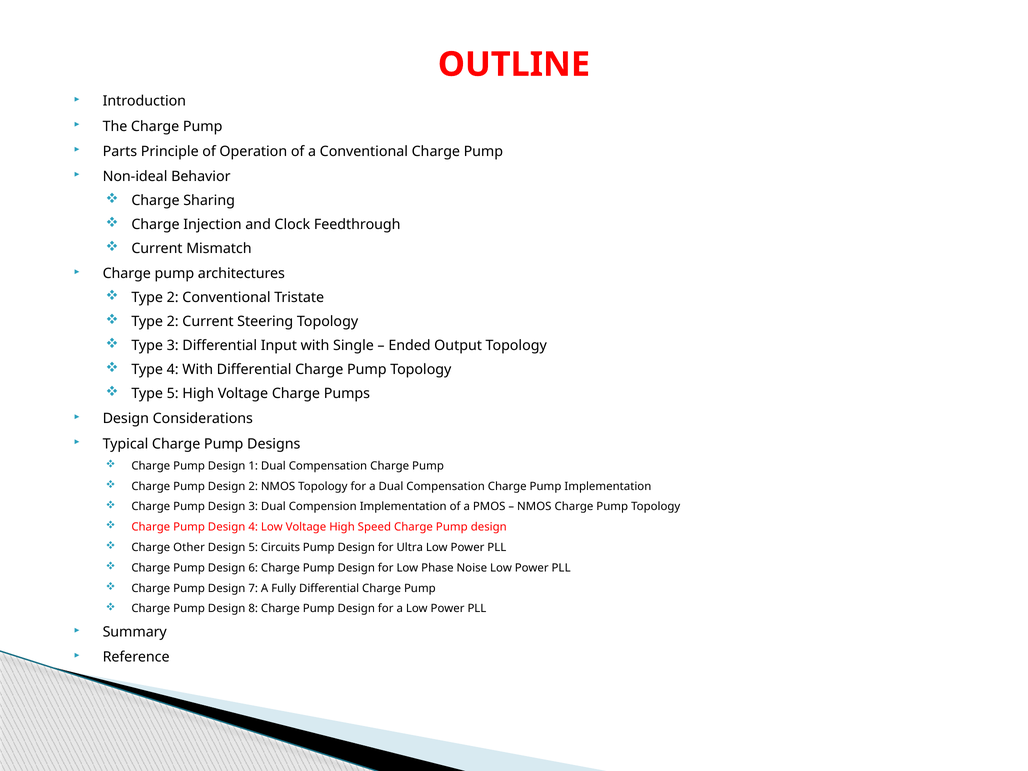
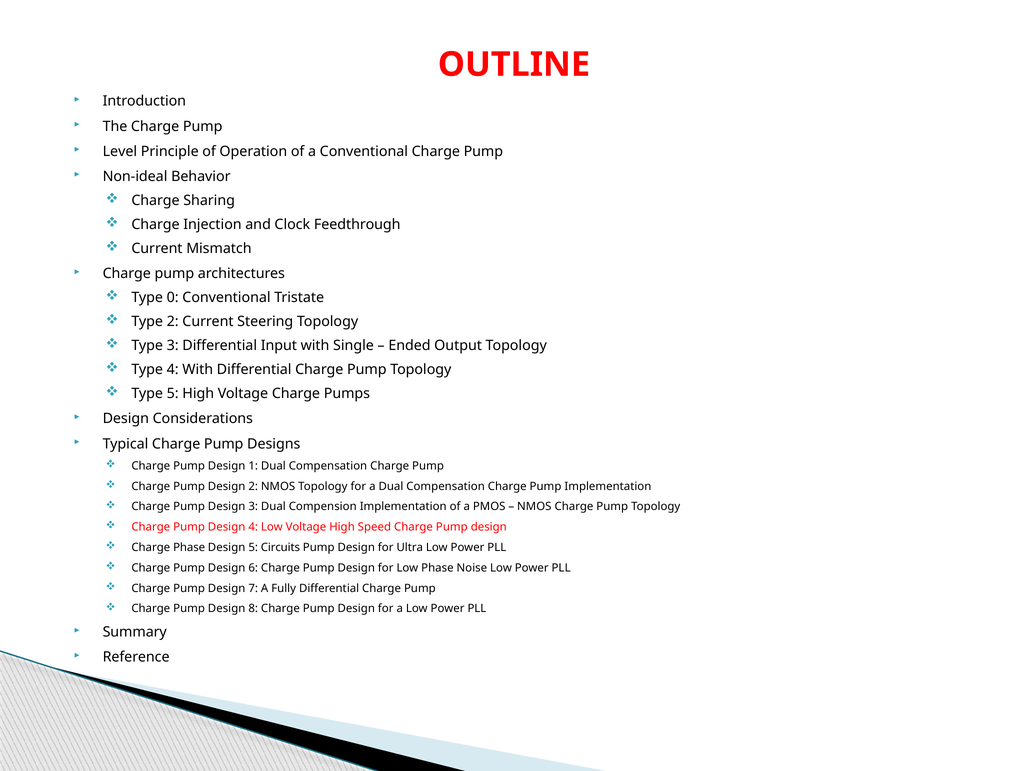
Parts: Parts -> Level (120, 151)
2: 2 -> 0 (173, 298)
Charge Other: Other -> Phase (189, 547)
